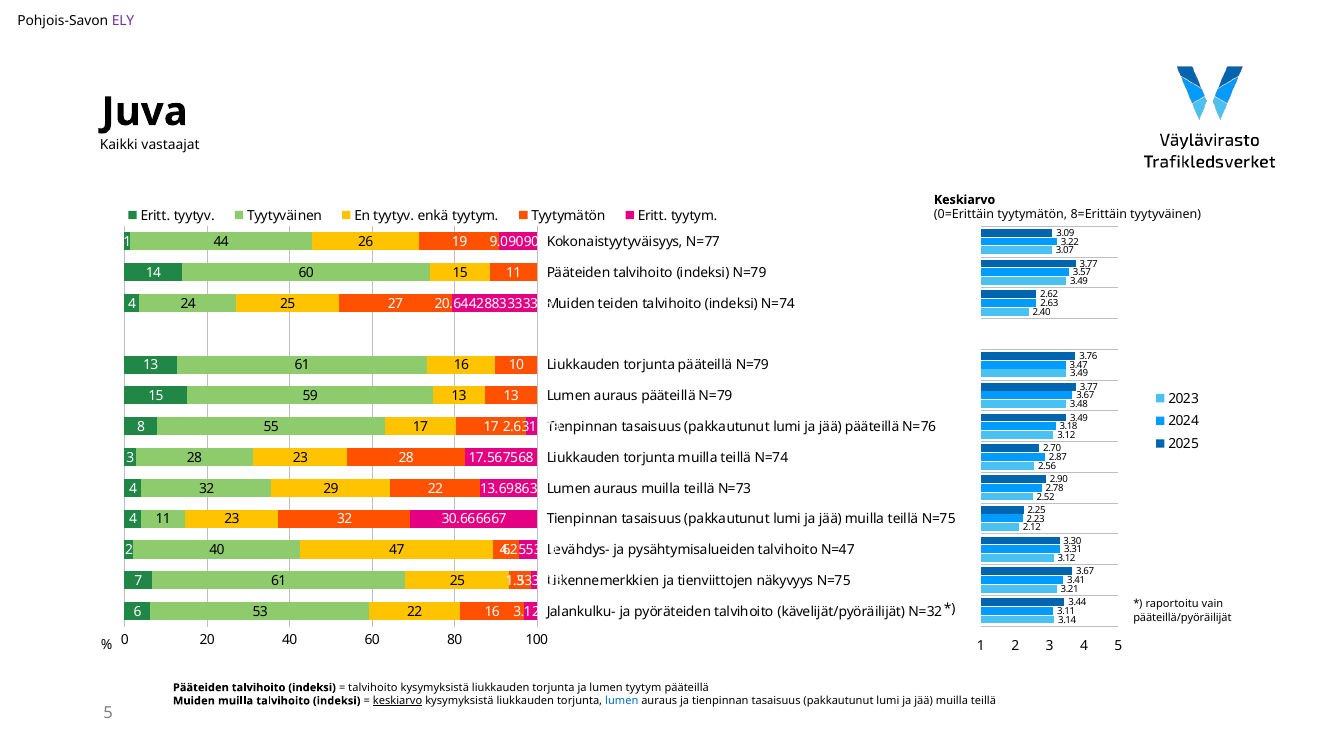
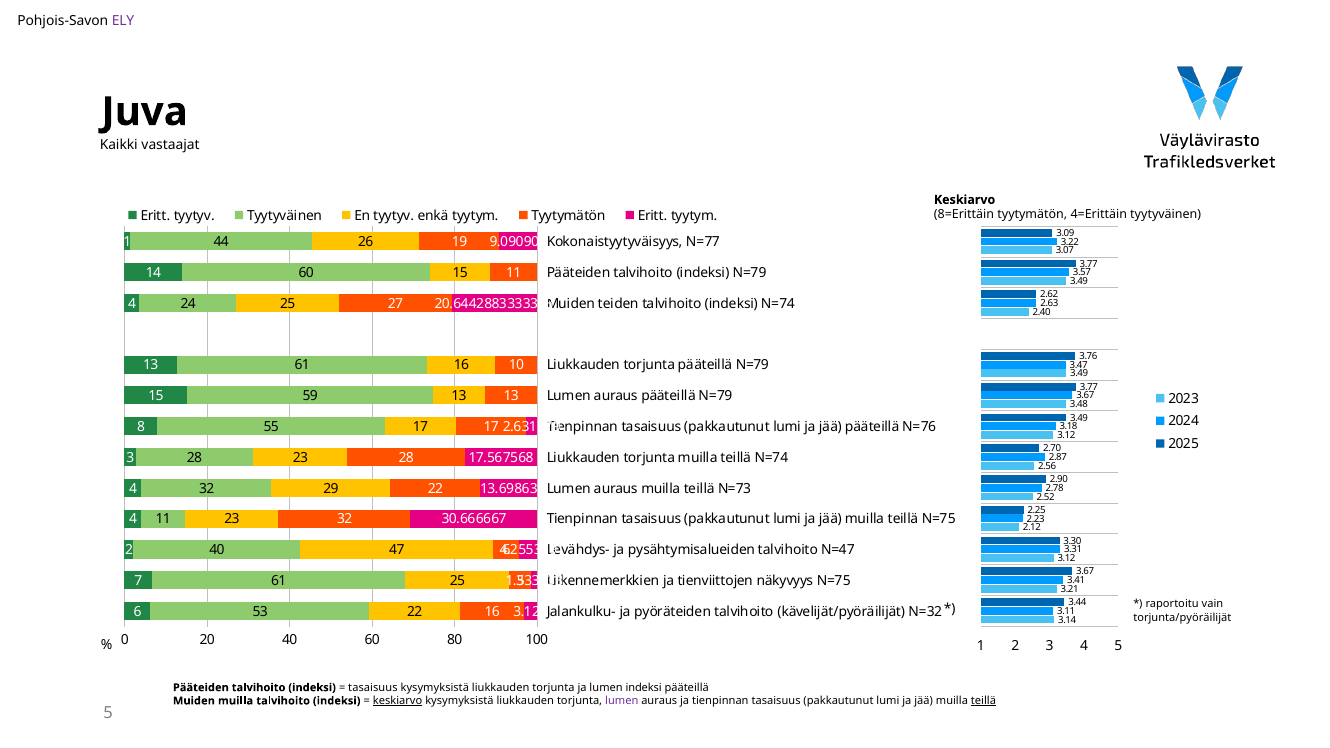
0=Erittäin: 0=Erittäin -> 8=Erittäin (964, 215)
8=Erittäin: 8=Erittäin -> 4=Erittäin (1099, 215)
pääteillä/pyöräilijät: pääteillä/pyöräilijät -> torjunta/pyöräilijät (1182, 618)
talvihoito: talvihoito -> tasaisuus (373, 688)
lumen tyytym: tyytym -> indeksi (644, 688)
lumen colour: blue -> purple (622, 701)
teillä underline: none -> present (983, 701)
